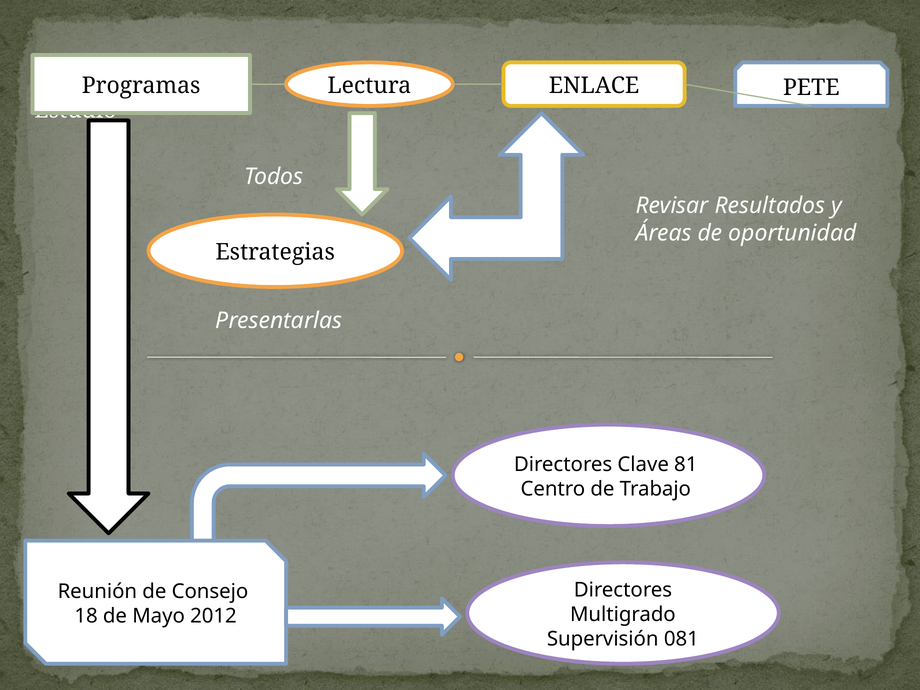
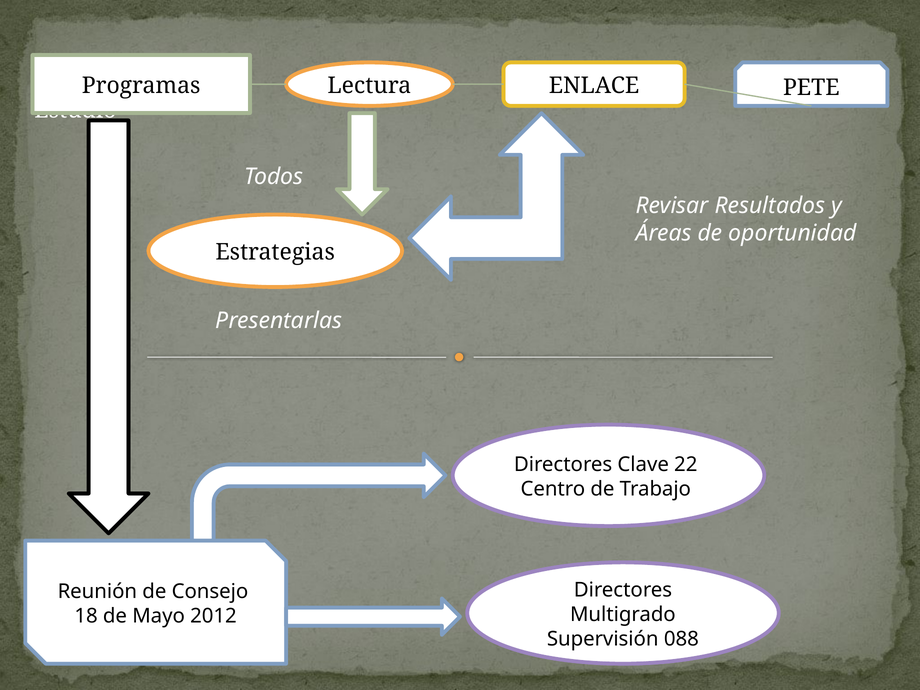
81: 81 -> 22 (686, 464)
081: 081 -> 088 (681, 639)
